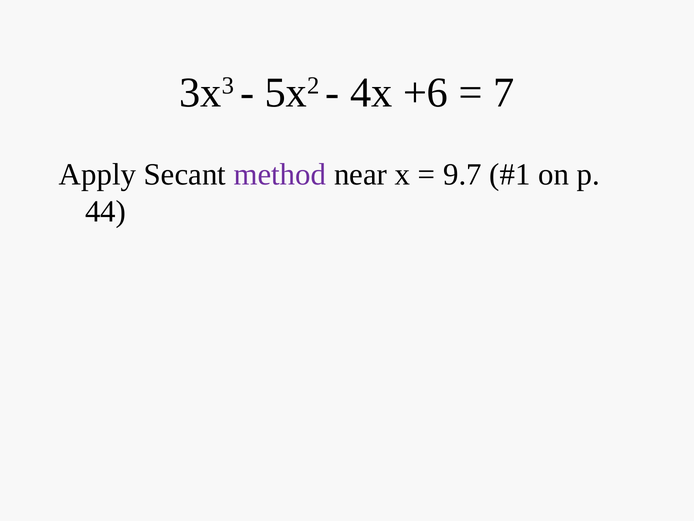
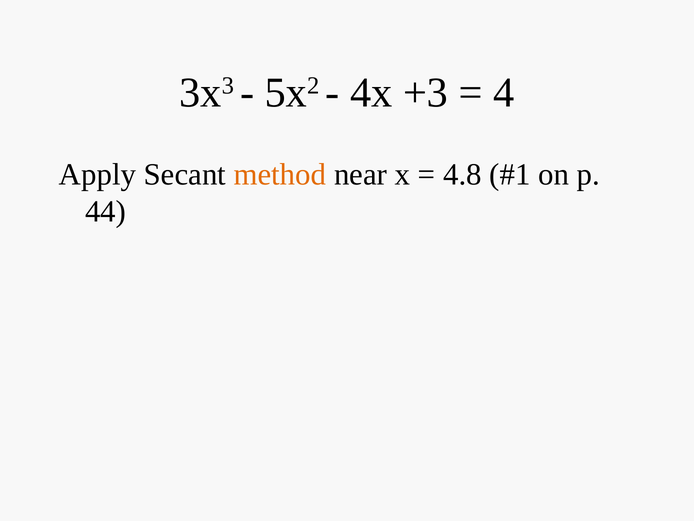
+6: +6 -> +3 (426, 93)
7: 7 -> 4 (504, 93)
method colour: purple -> orange (280, 174)
9.7: 9.7 -> 4.8 (462, 174)
